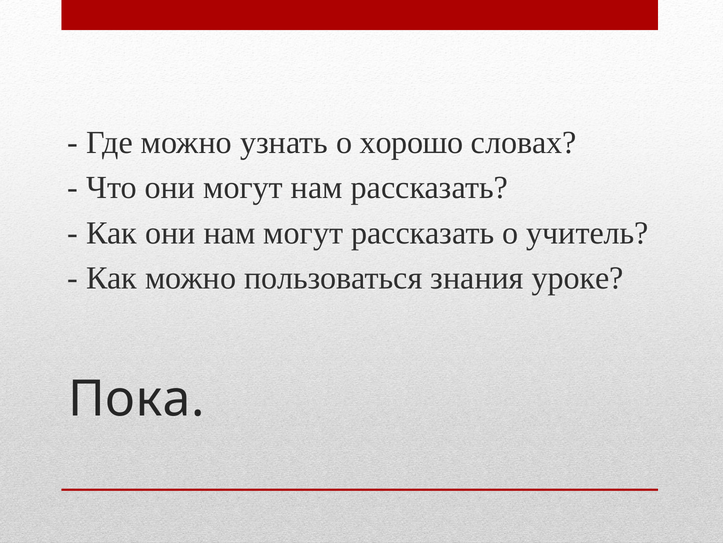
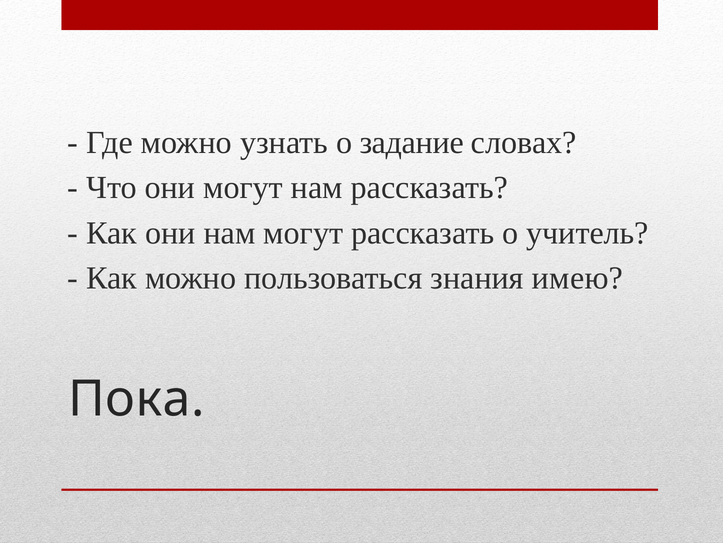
хорошо: хорошо -> задание (412, 143)
уроке: уроке -> имею (577, 278)
